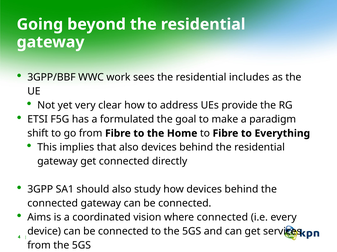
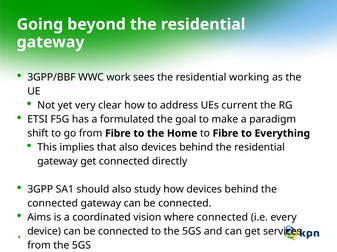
includes: includes -> working (249, 78)
provide: provide -> current (239, 106)
